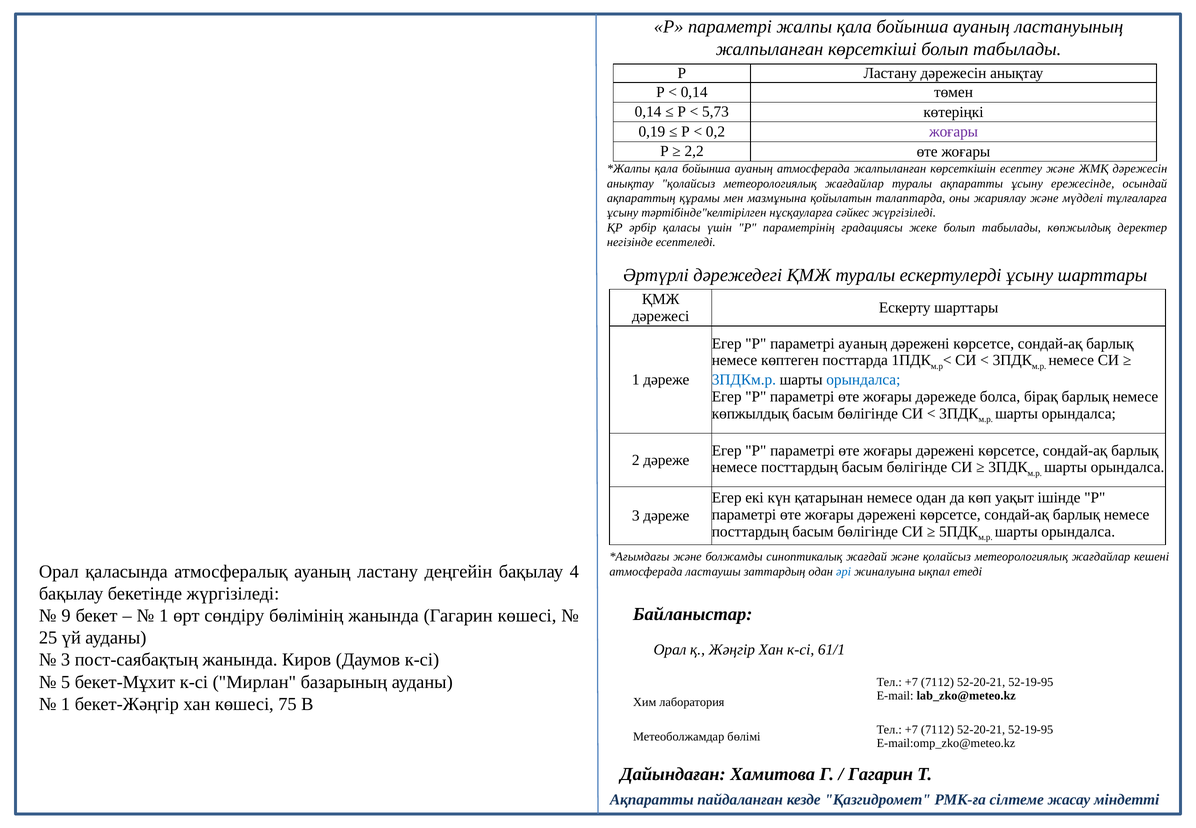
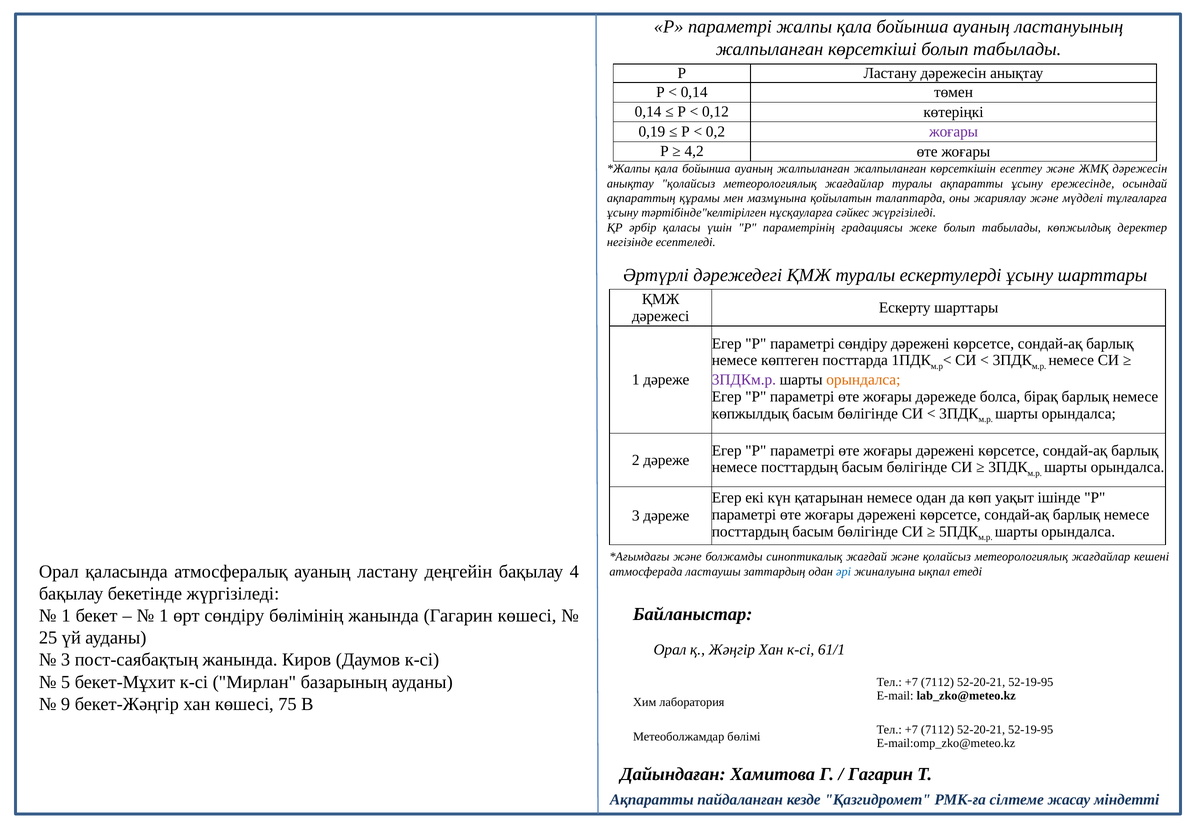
5,73: 5,73 -> 0,12 (715, 112)
2,2: 2,2 -> 4,2 (694, 151)
ауаның атмосферада: атмосферада -> жалпыланған (813, 169)
параметрі ауаның: ауаның -> сөндіру (863, 343)
3ПДКм.р colour: blue -> purple (744, 380)
орындалса colour: blue -> orange (863, 380)
9: 9 -> 1 (66, 616)
1: 1 -> 9 (66, 704)
